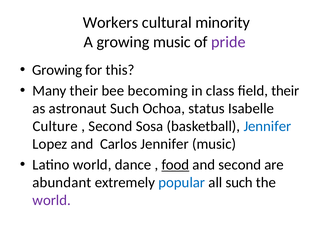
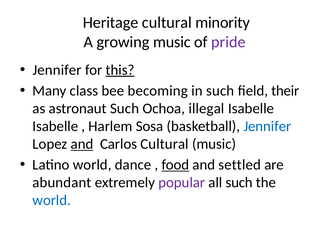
Workers: Workers -> Heritage (111, 23)
Growing: Growing -> Jennifer (57, 70)
this underline: none -> present (120, 70)
Many their: their -> class (84, 91)
in class: class -> such (220, 91)
status: status -> illegal (206, 108)
Culture: Culture -> Isabelle (55, 126)
Second: Second -> Harlem (110, 126)
and underline: none -> present (82, 144)
Carlos Jennifer: Jennifer -> Cultural (165, 144)
and second: second -> settled (240, 165)
popular colour: blue -> purple (182, 182)
world colour: purple -> blue (52, 200)
